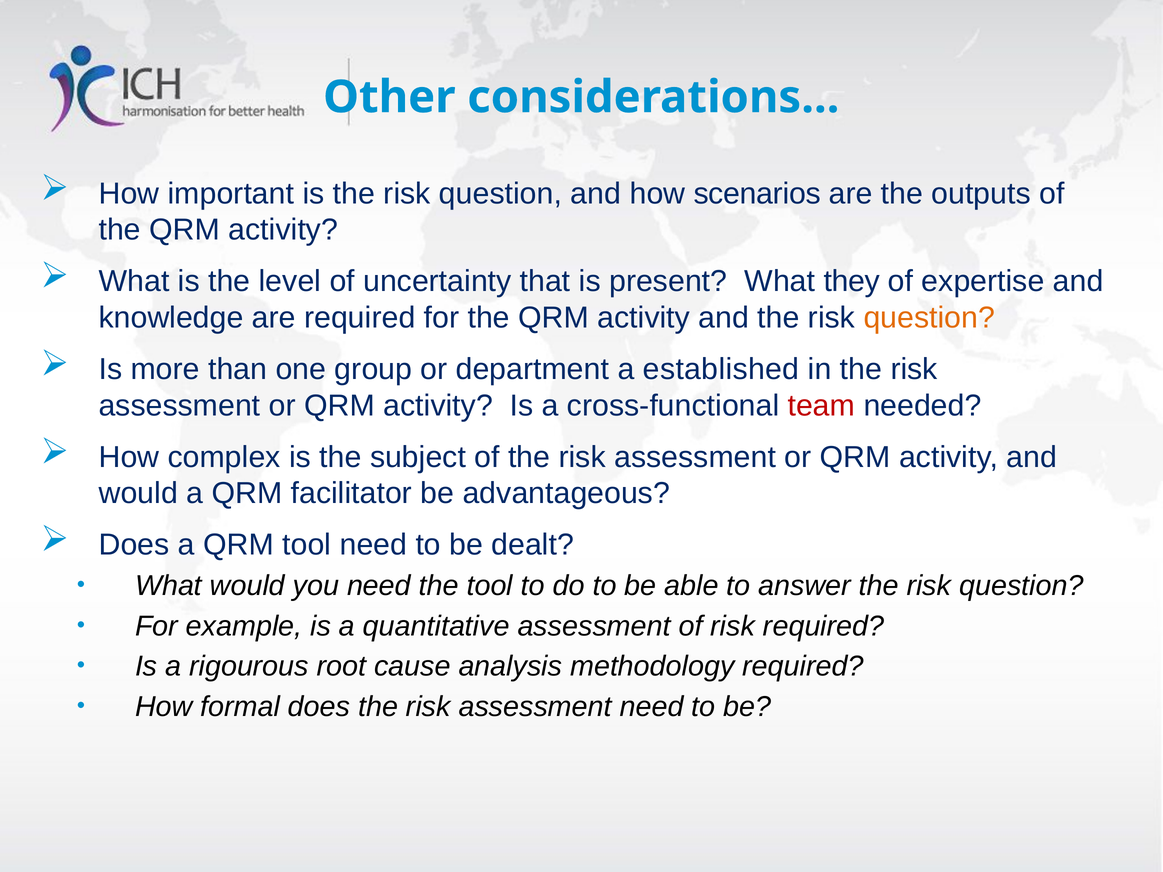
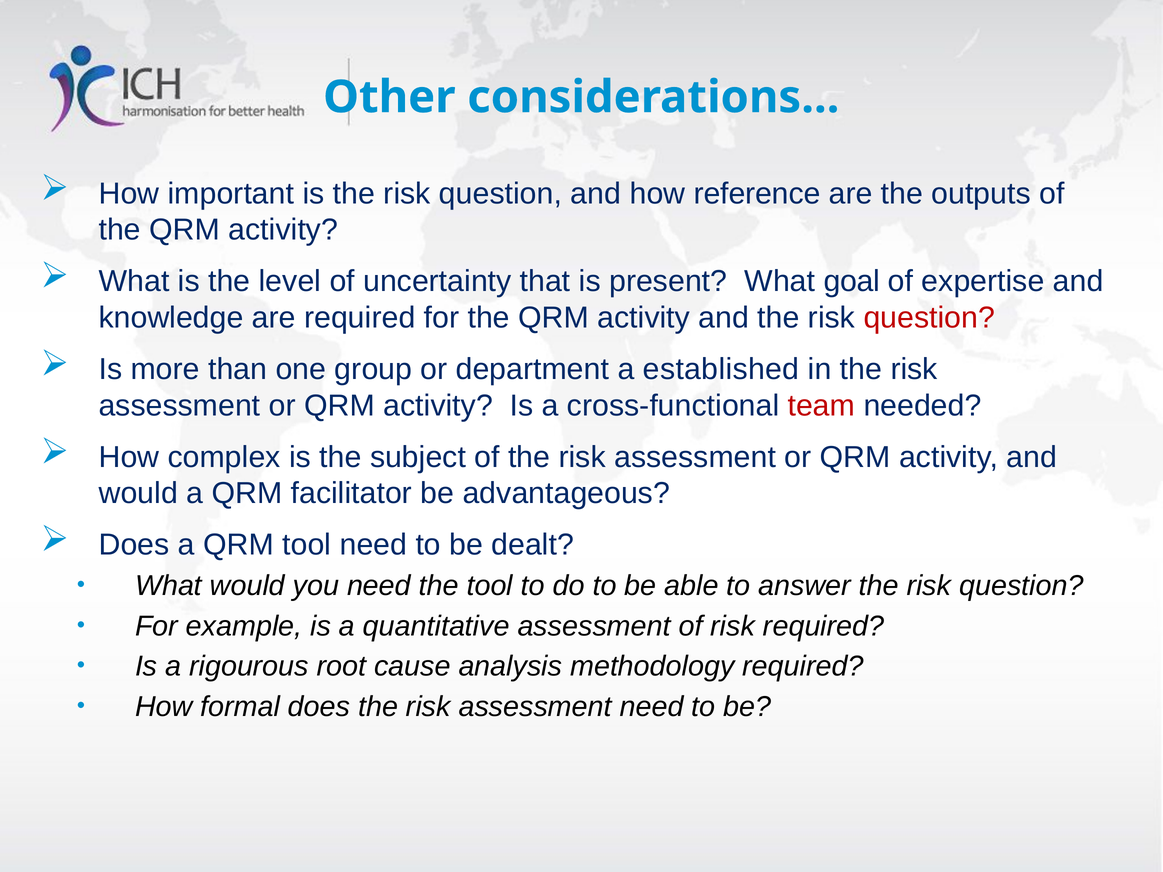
scenarios: scenarios -> reference (757, 194)
they: they -> goal (852, 281)
question colour: orange -> red (929, 318)
